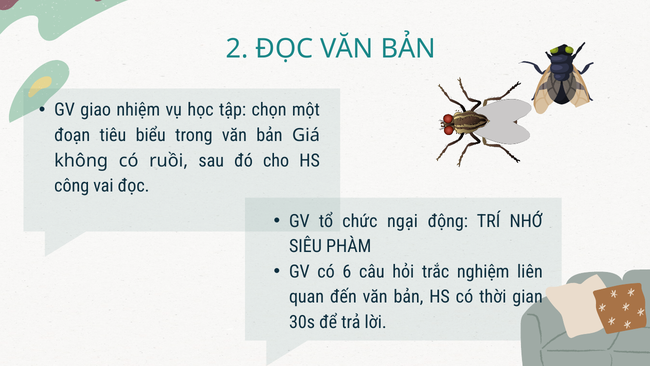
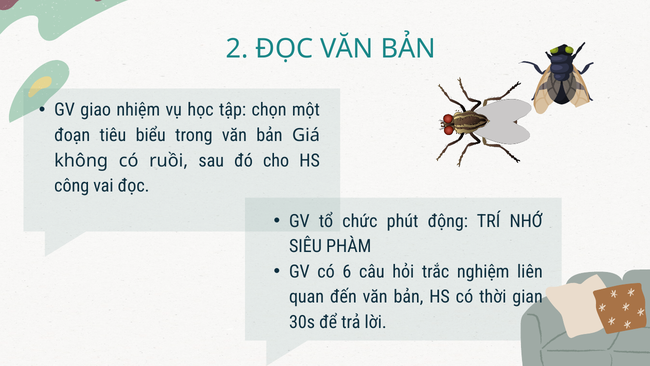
ngại: ngại -> phút (403, 221)
